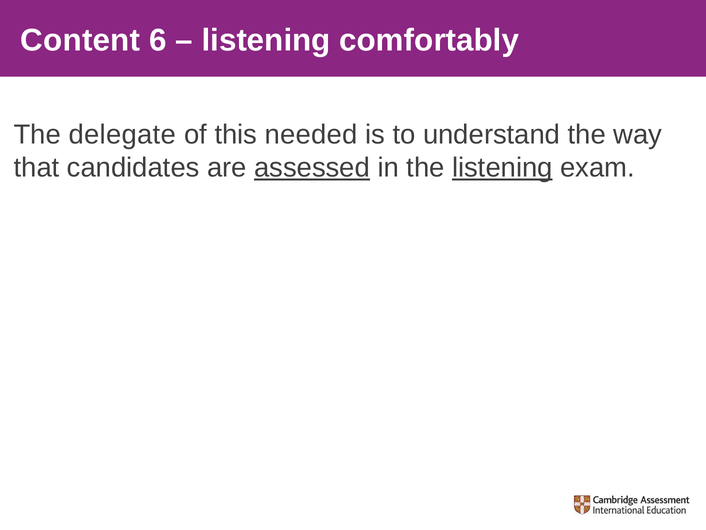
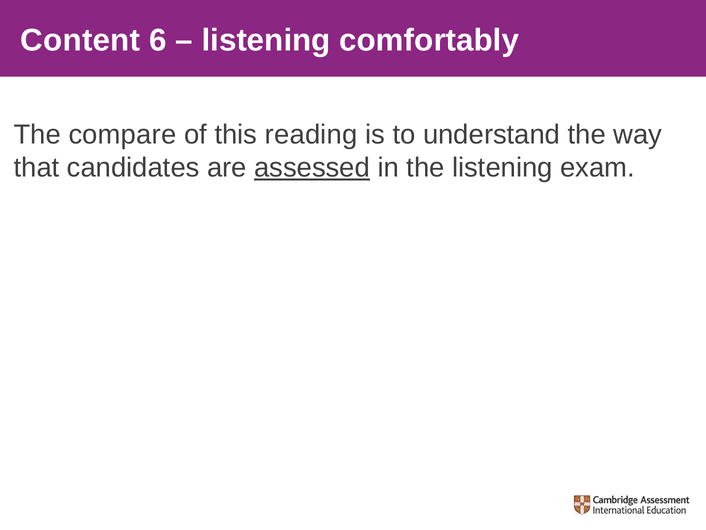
delegate: delegate -> compare (122, 134)
needed: needed -> reading (311, 134)
listening underline: present -> none (502, 167)
